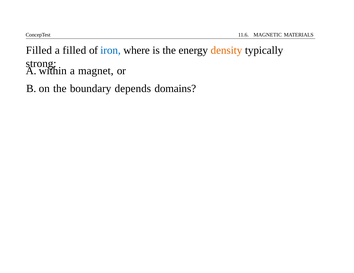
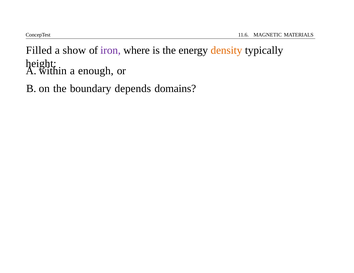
a filled: filled -> show (74, 50)
iron colour: blue -> purple (111, 50)
strong: strong -> height (41, 64)
magnet: magnet -> enough (96, 71)
